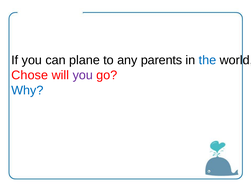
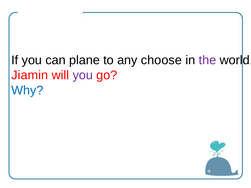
parents: parents -> choose (161, 60)
the colour: blue -> purple (207, 60)
Chose: Chose -> Jiamin (30, 75)
